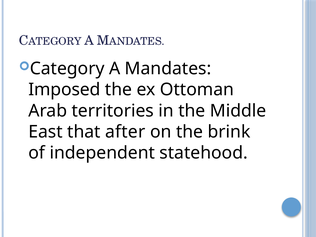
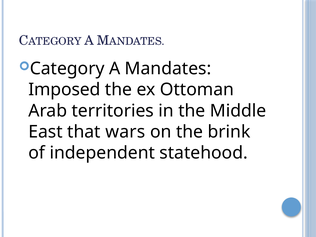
after: after -> wars (125, 132)
